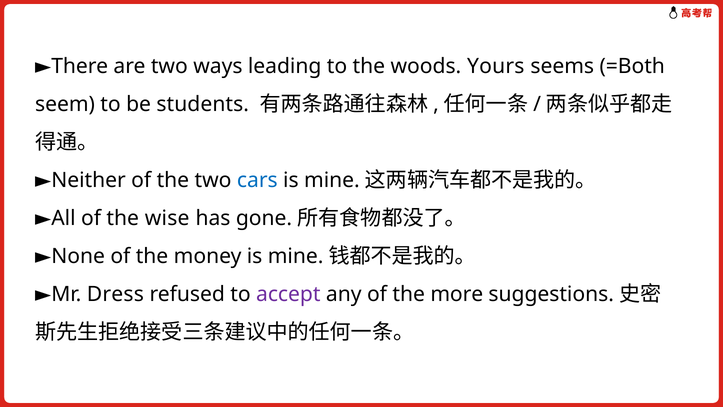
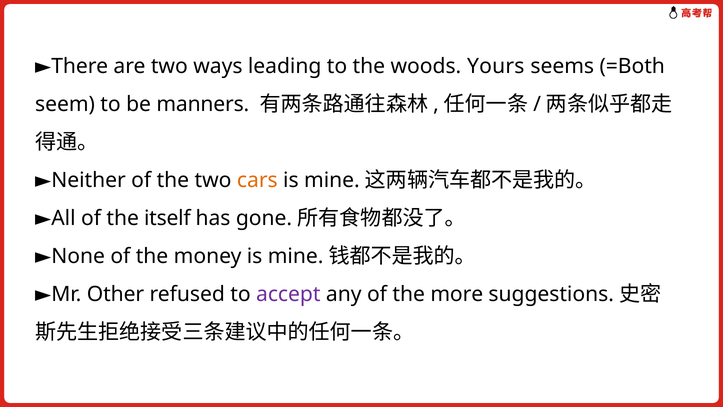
students: students -> manners (203, 104)
cars colour: blue -> orange (257, 180)
wise: wise -> itself (167, 218)
Dress: Dress -> Other (115, 294)
